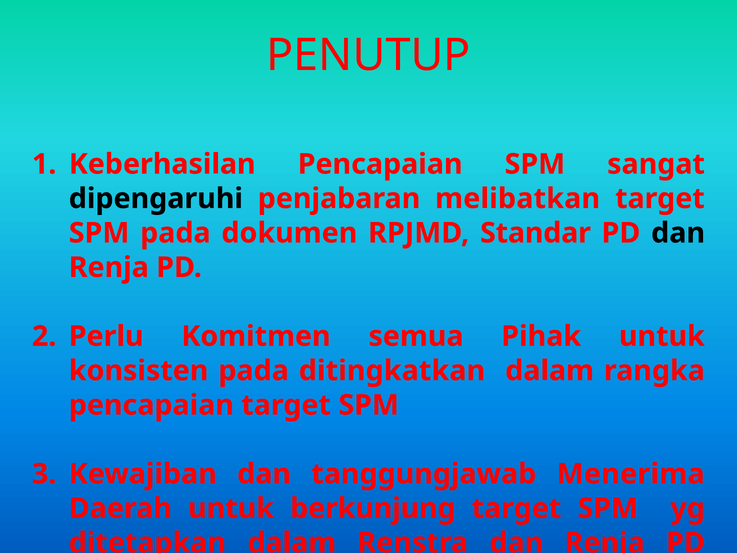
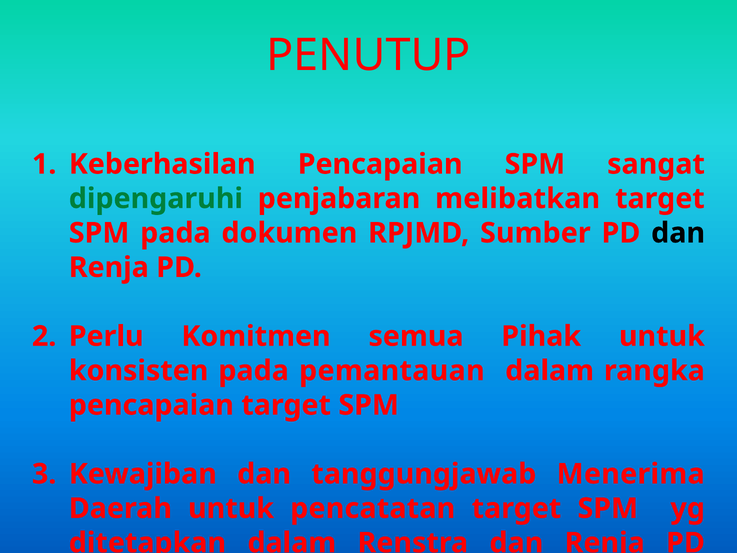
dipengaruhi colour: black -> green (156, 199)
Standar: Standar -> Sumber (535, 233)
ditingkatkan: ditingkatkan -> pemantauan (392, 371)
berkunjung: berkunjung -> pencatatan (373, 508)
